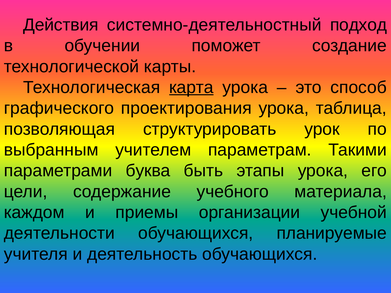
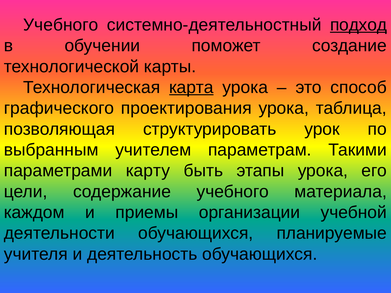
Действия: Действия -> Учебного (61, 25)
подход underline: none -> present (358, 25)
буква: буква -> карту (148, 171)
